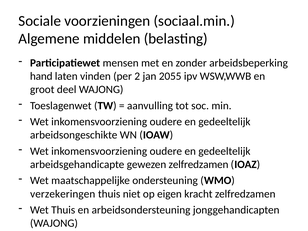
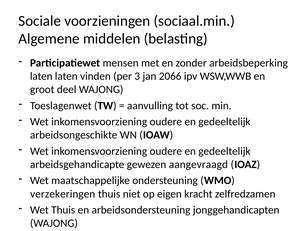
hand: hand -> laten (41, 76)
2: 2 -> 3 (137, 76)
2055: 2055 -> 2066 (170, 76)
gewezen zelfredzamen: zelfredzamen -> aangevraagd (198, 164)
